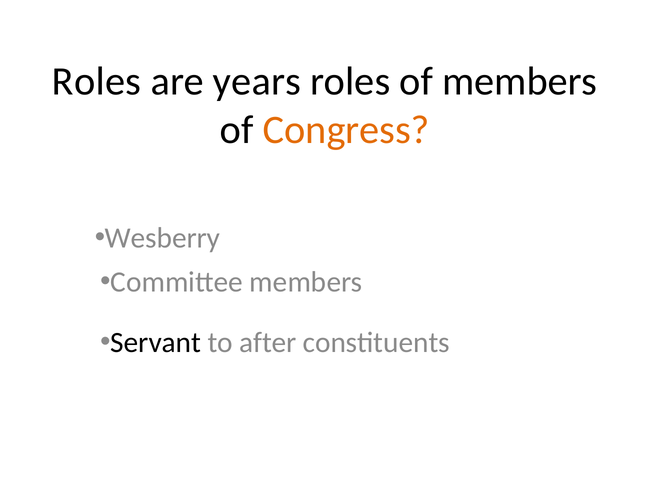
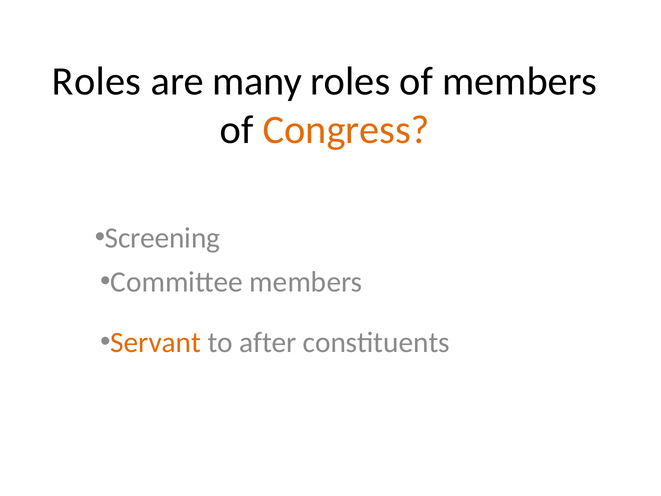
years: years -> many (257, 81)
Wesberry: Wesberry -> Screening (163, 238)
Servant colour: black -> orange (156, 342)
